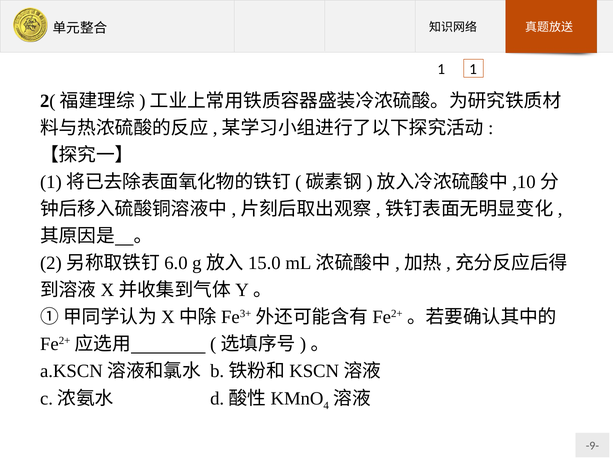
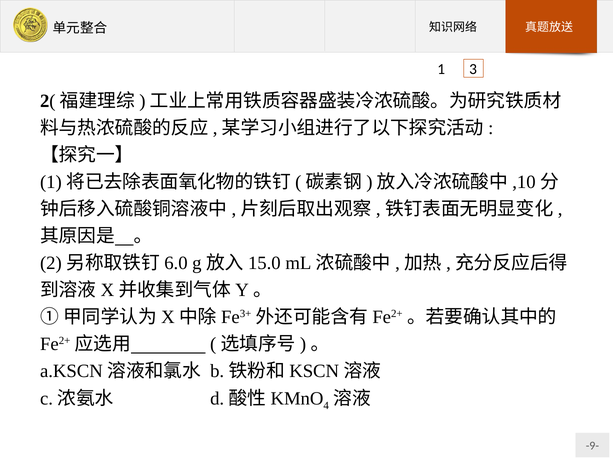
1 1: 1 -> 3 (473, 69)
